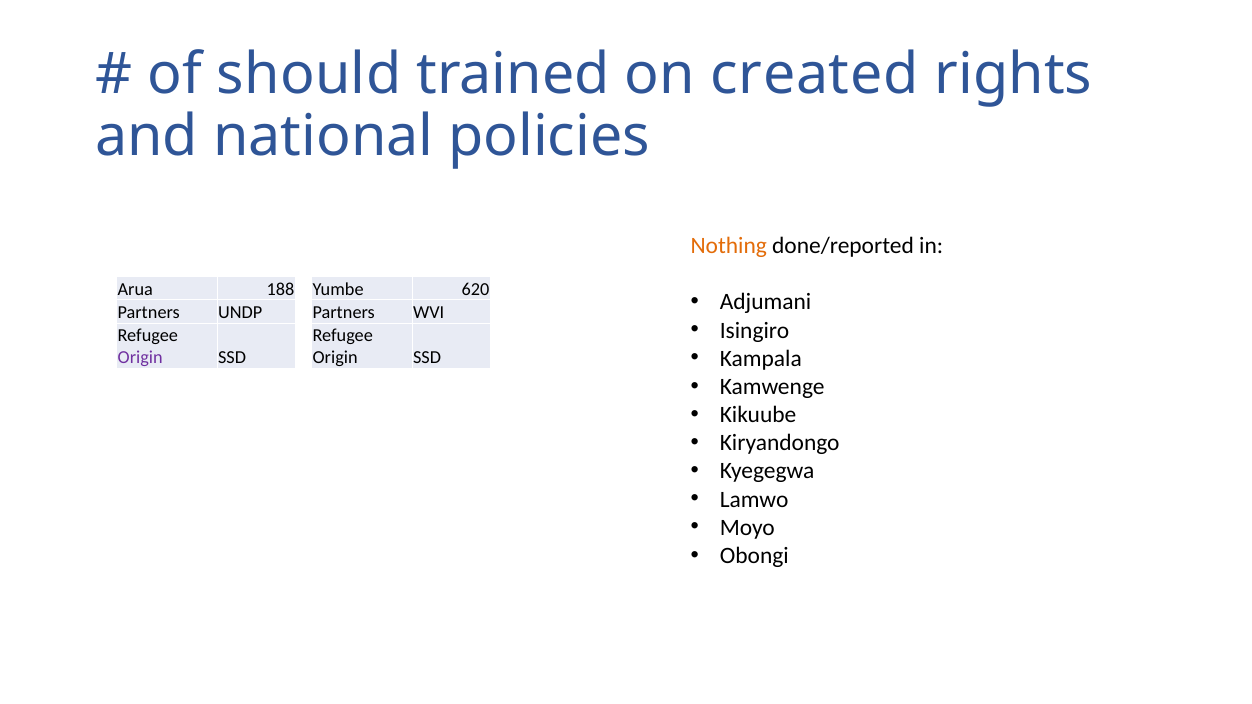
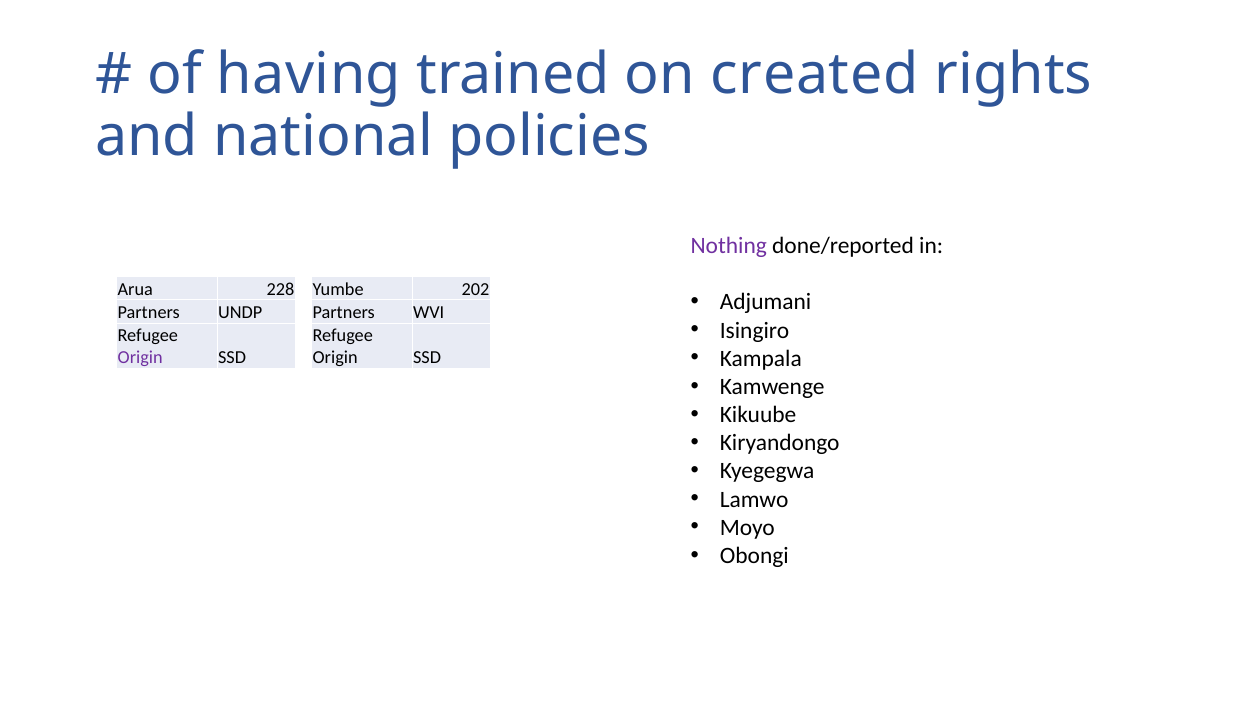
should: should -> having (309, 74)
Nothing colour: orange -> purple (729, 246)
188: 188 -> 228 (281, 289)
620: 620 -> 202 (476, 289)
